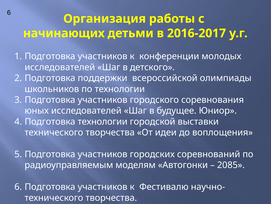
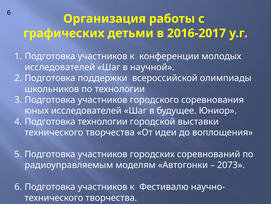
начинающих: начинающих -> графических (64, 33)
детского: детского -> научной (152, 67)
2085: 2085 -> 2073 (231, 165)
